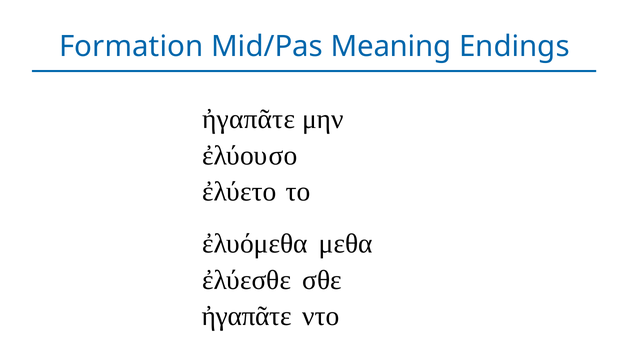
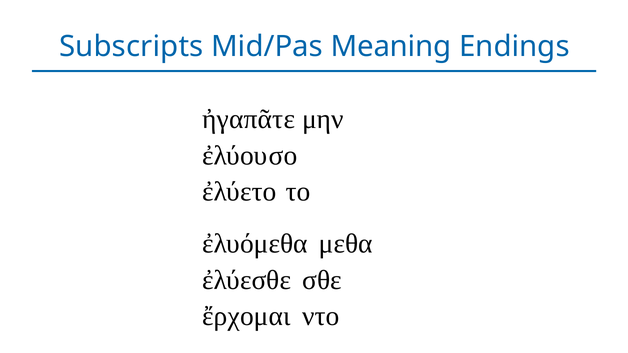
Formation: Formation -> Subscripts (131, 47)
ἠγαπᾶτε: ἠγαπᾶτε -> ἔρχομαι (246, 317)
